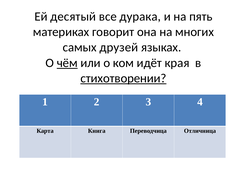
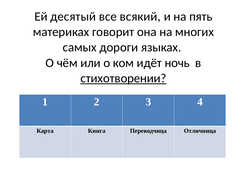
дурака: дурака -> всякий (140, 17)
друзей: друзей -> дороги (119, 47)
чём underline: present -> none (67, 63)
края: края -> ночь (177, 63)
